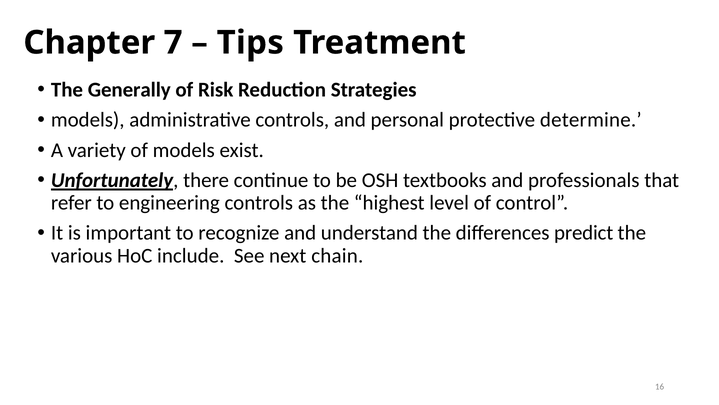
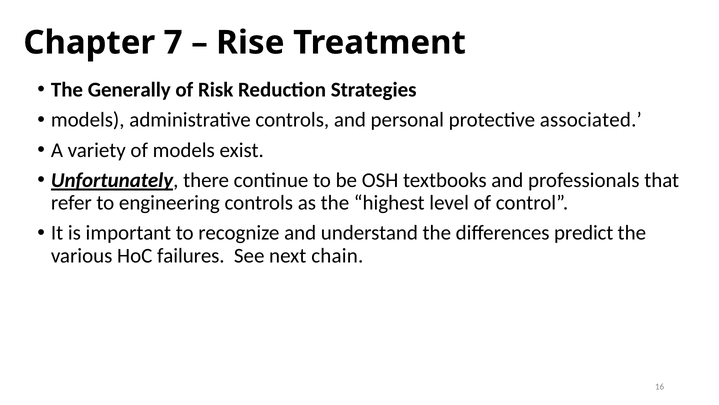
Tips: Tips -> Rise (250, 43)
determine: determine -> associated (591, 120)
include: include -> failures (191, 255)
